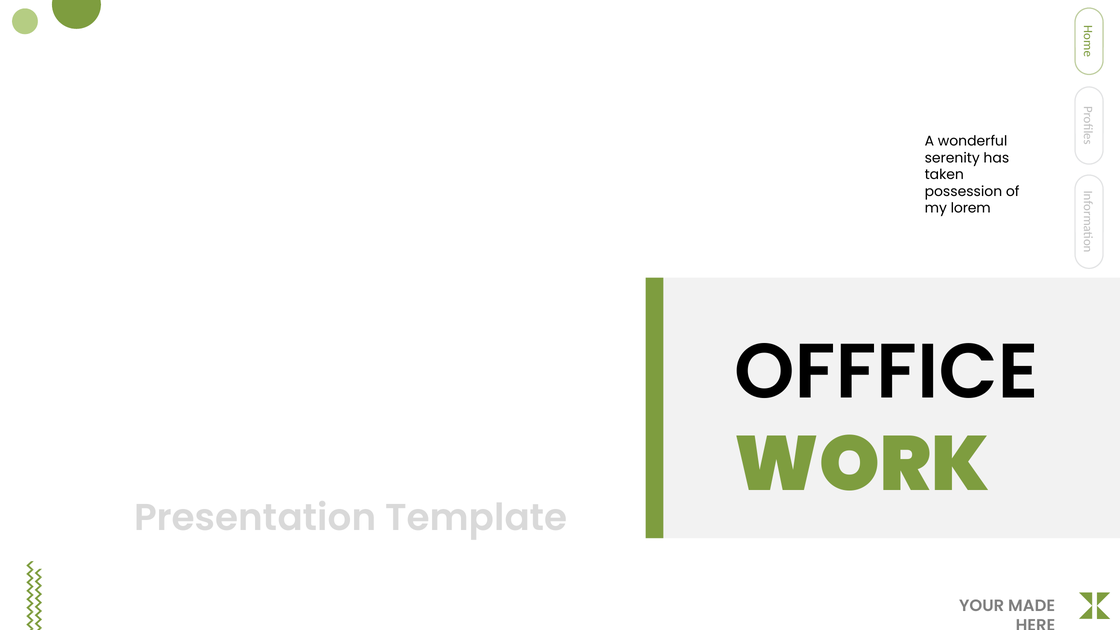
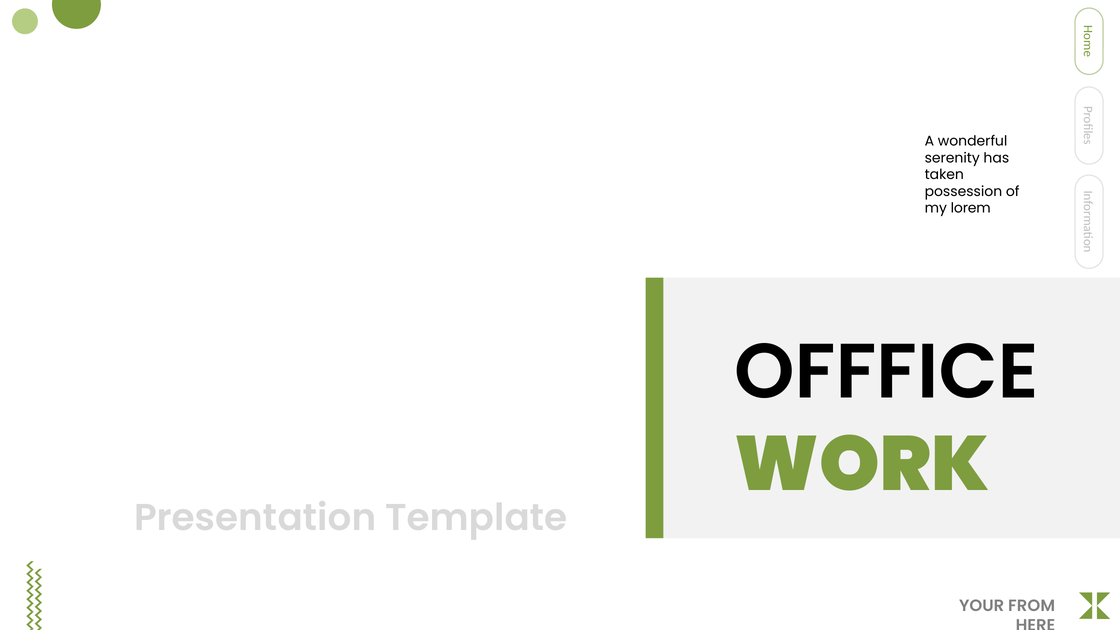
MADE: MADE -> FROM (1032, 606)
